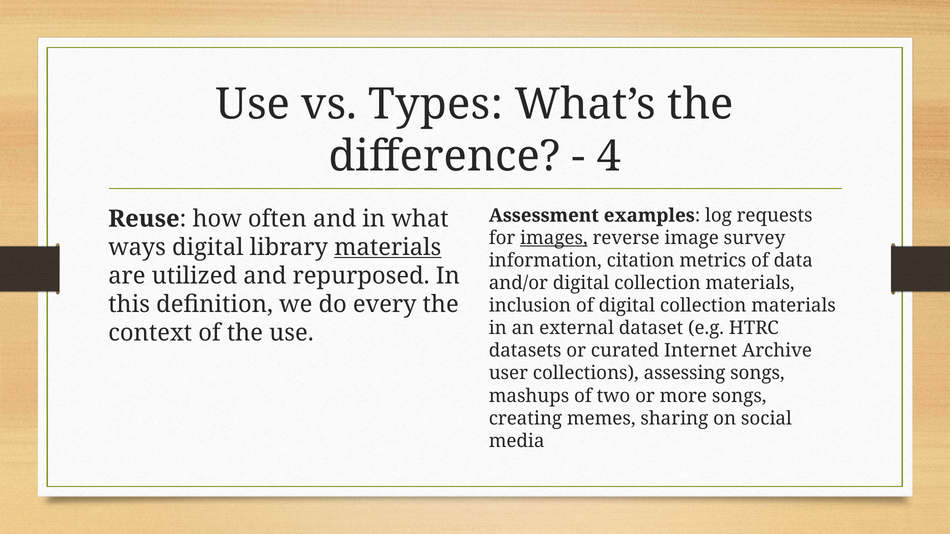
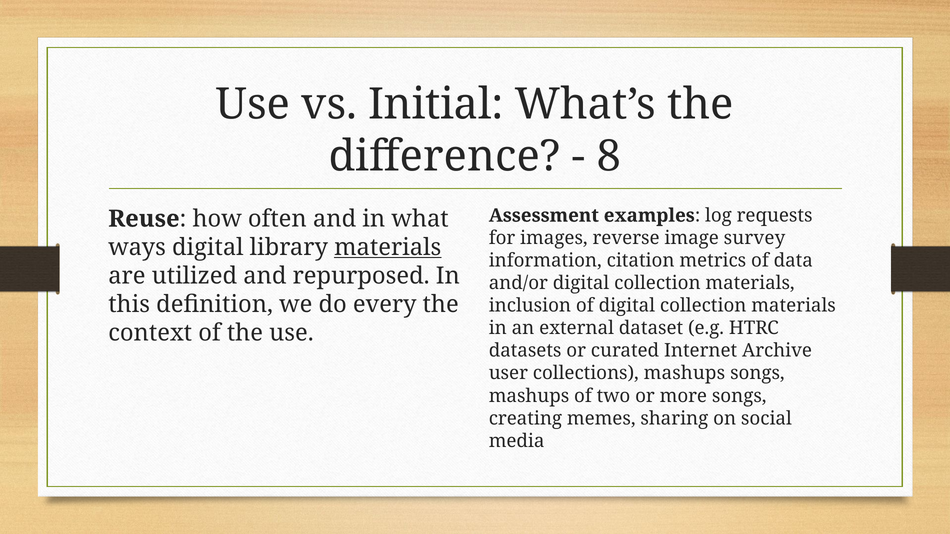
Types: Types -> Initial (436, 104)
4: 4 -> 8 (609, 156)
images underline: present -> none (554, 238)
collections assessing: assessing -> mashups (684, 374)
